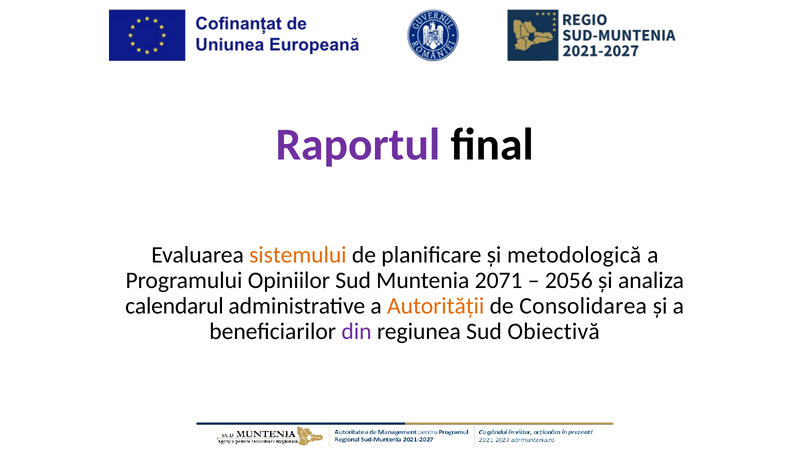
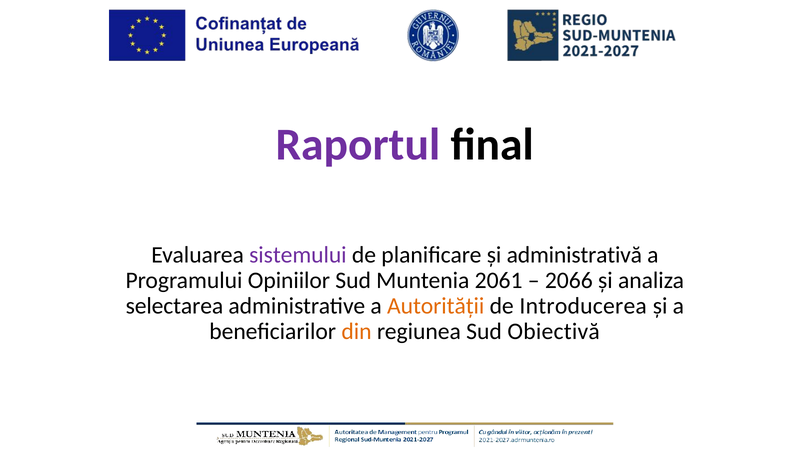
sistemului colour: orange -> purple (298, 255)
metodologică: metodologică -> administrativă (574, 255)
2071: 2071 -> 2061 (499, 280)
2056: 2056 -> 2066 (569, 280)
calendarul: calendarul -> selectarea (174, 306)
Consolidarea: Consolidarea -> Introducerea (583, 306)
din colour: purple -> orange (357, 331)
